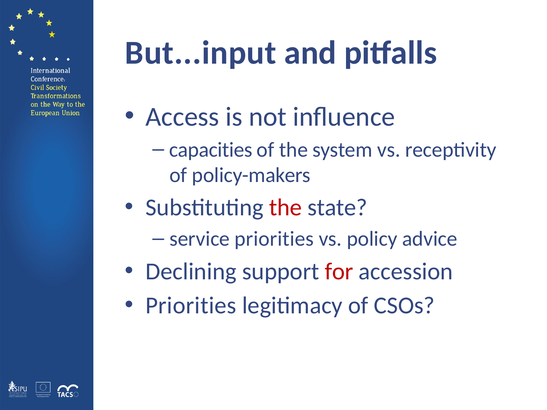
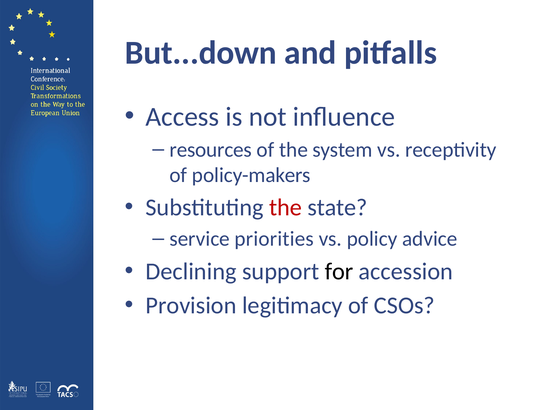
But...input: But...input -> But...down (201, 53)
capacities: capacities -> resources (211, 150)
for colour: red -> black (339, 271)
Priorities: Priorities -> Provision (191, 306)
